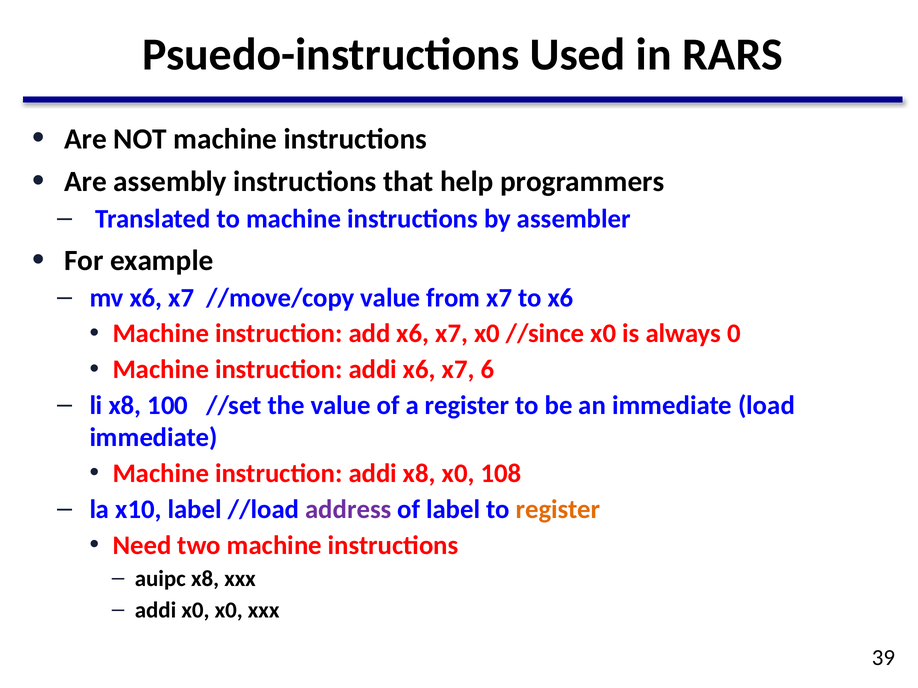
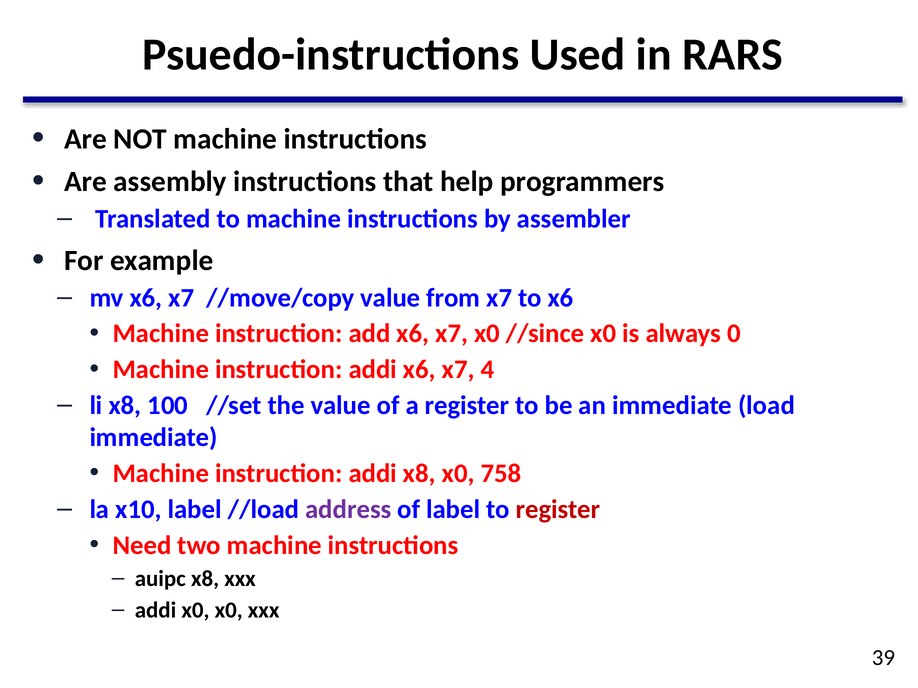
6: 6 -> 4 (487, 370)
108: 108 -> 758 (501, 474)
register colour: orange -> red (558, 510)
